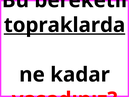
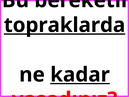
kadar underline: none -> present (80, 75)
